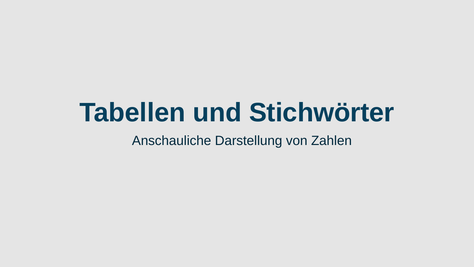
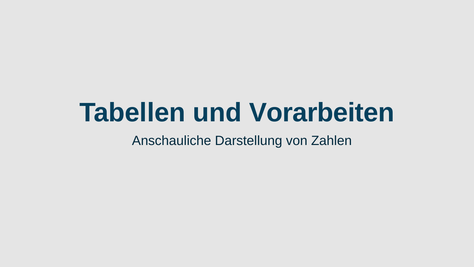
Stichwörter: Stichwörter -> Vorarbeiten (322, 113)
